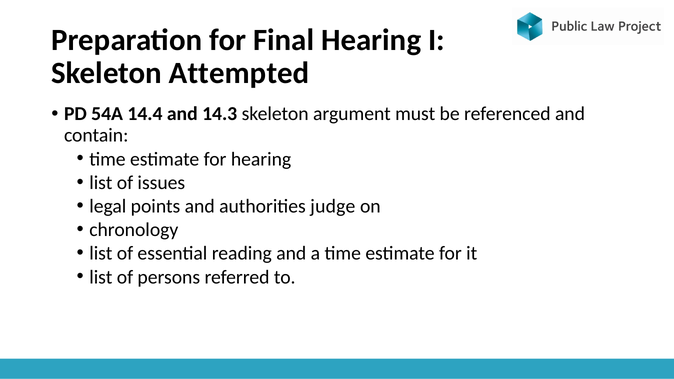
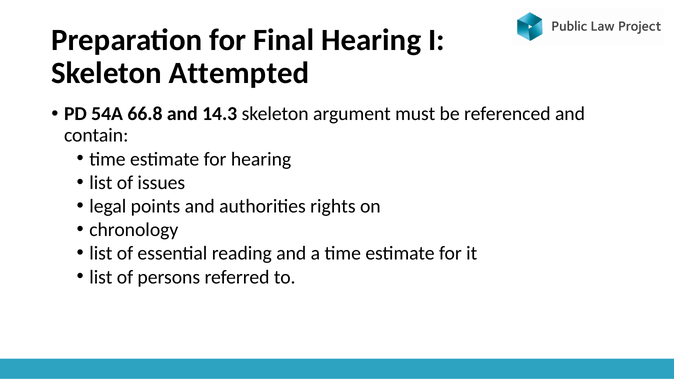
14.4: 14.4 -> 66.8 (145, 114)
judge: judge -> rights (333, 206)
